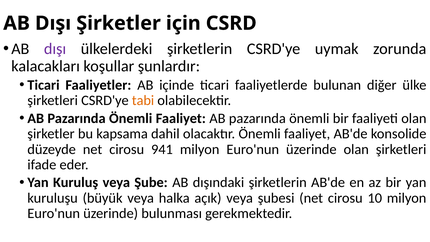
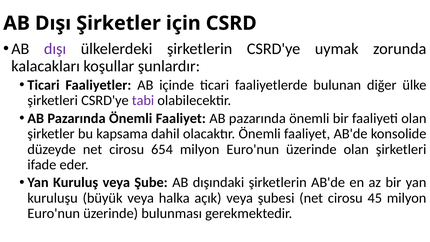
tabi colour: orange -> purple (143, 100)
941: 941 -> 654 (162, 149)
10: 10 -> 45 (375, 198)
